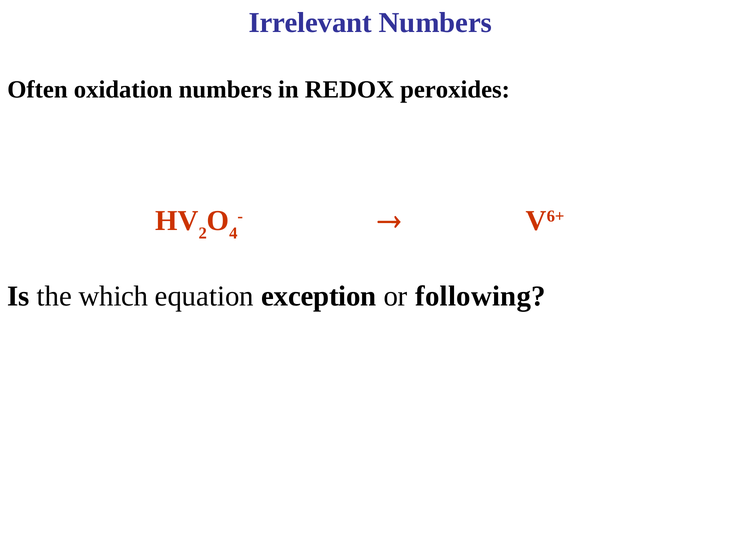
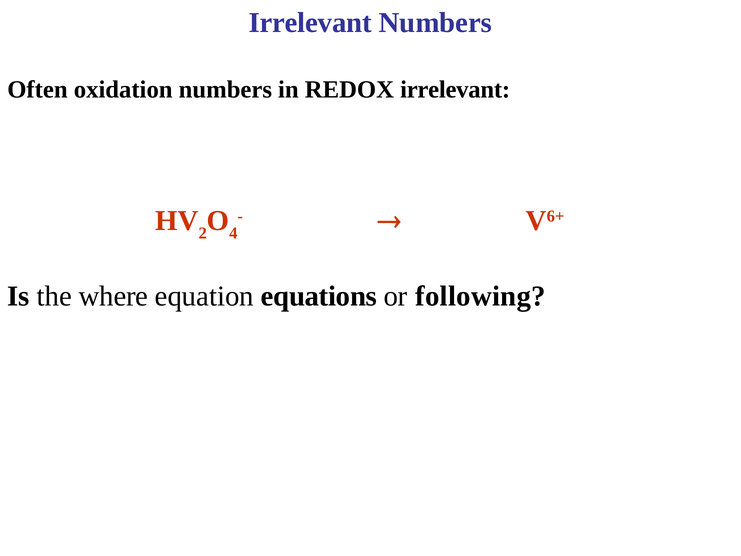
REDOX peroxides: peroxides -> irrelevant (455, 89)
which: which -> where (114, 296)
exception: exception -> equations (319, 296)
